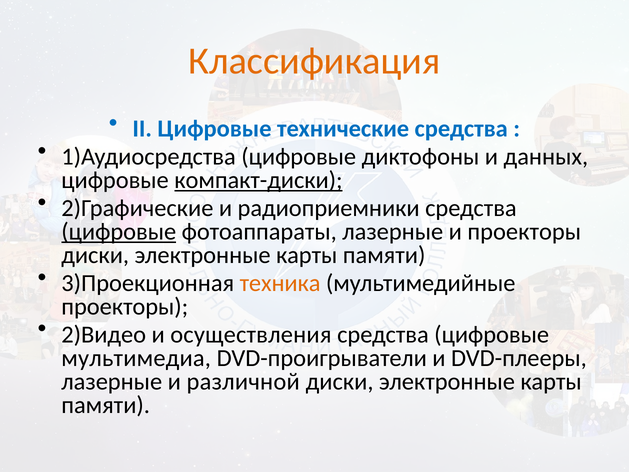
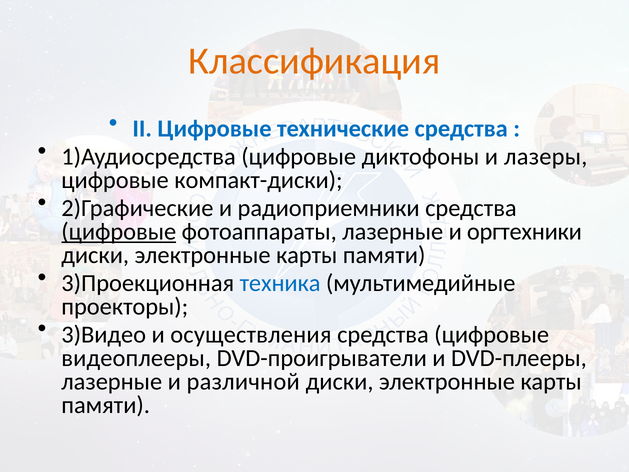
данных: данных -> лазеры (546, 157)
компакт-диски underline: present -> none (258, 180)
и проекторы: проекторы -> оргтехники (524, 232)
техника colour: orange -> blue (280, 283)
2)Видео: 2)Видео -> 3)Видео (104, 334)
мультимедиа: мультимедиа -> видеоплееры (136, 358)
